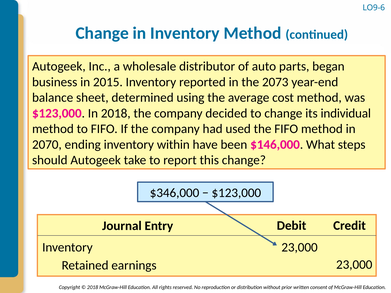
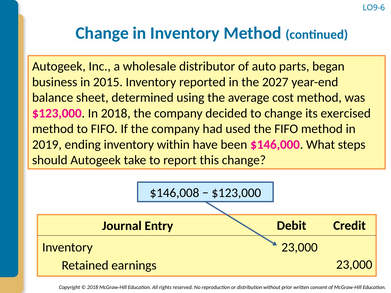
2073: 2073 -> 2027 (275, 82)
individual: individual -> exercised (346, 113)
2070: 2070 -> 2019 (47, 145)
$346,000: $346,000 -> $146,008 (175, 193)
